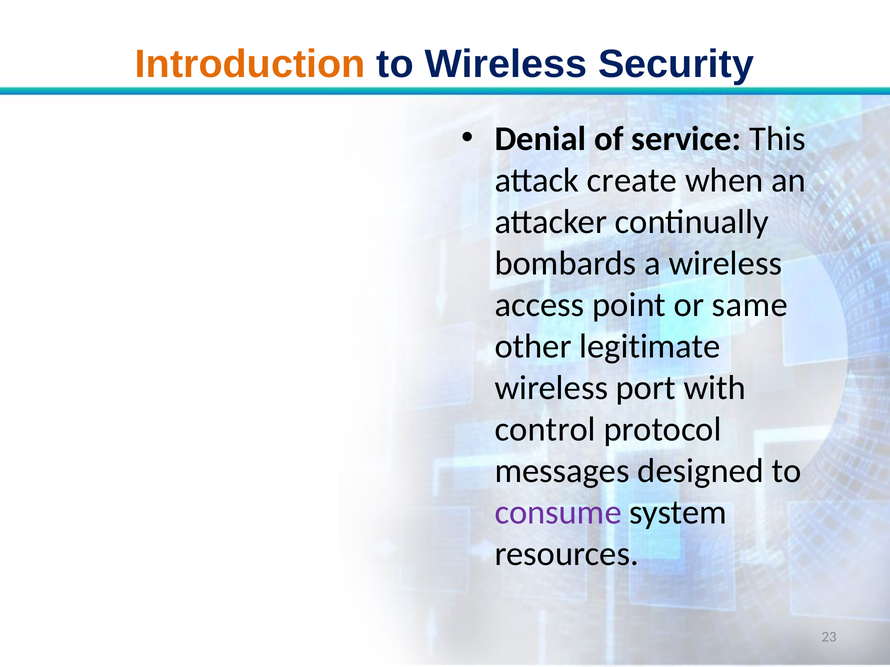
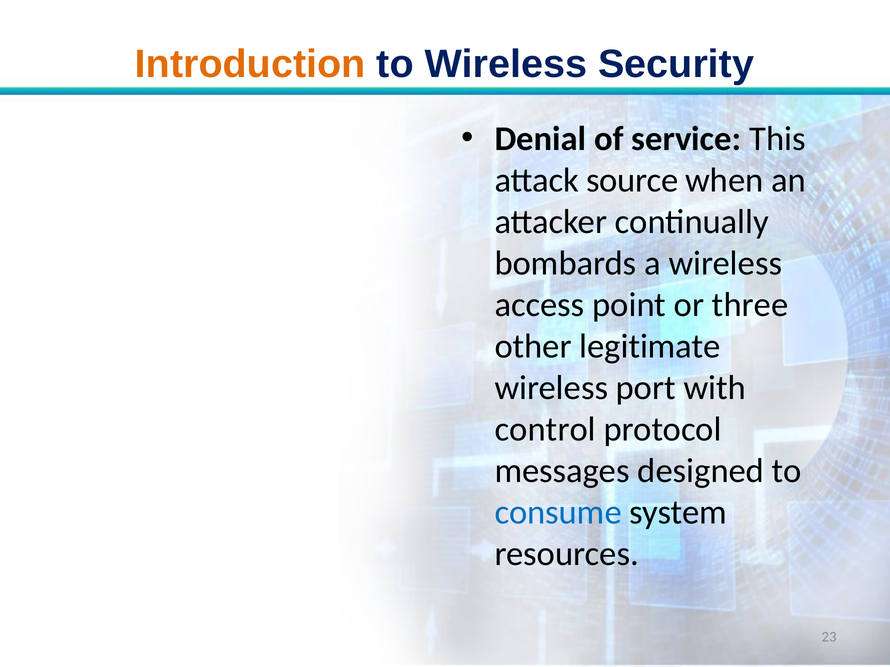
create: create -> source (632, 180)
same: same -> three (750, 305)
consume colour: purple -> blue (558, 513)
